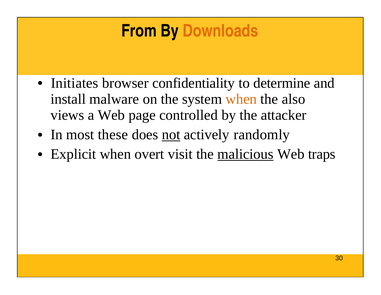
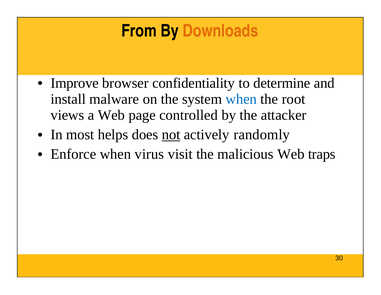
Initiates: Initiates -> Improve (75, 83)
when colour: orange -> blue (241, 99)
also: also -> root (294, 99)
these: these -> helps (113, 134)
Explicit: Explicit -> Enforce (73, 154)
overt: overt -> virus (149, 154)
malicious underline: present -> none (245, 154)
